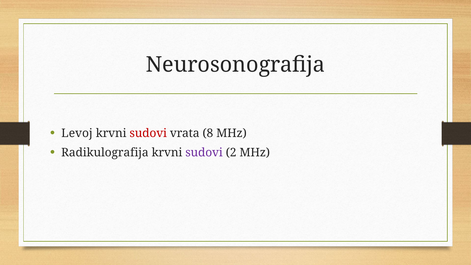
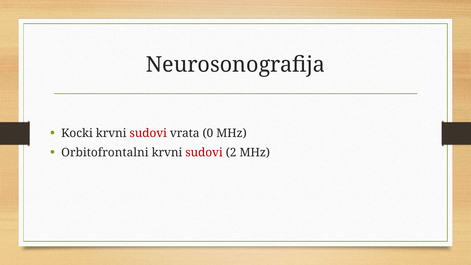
Levoj: Levoj -> Kocki (77, 133)
8: 8 -> 0 (208, 133)
Radikulografija: Radikulografija -> Orbitofrontalni (105, 153)
sudovi colour: purple -> red (204, 153)
